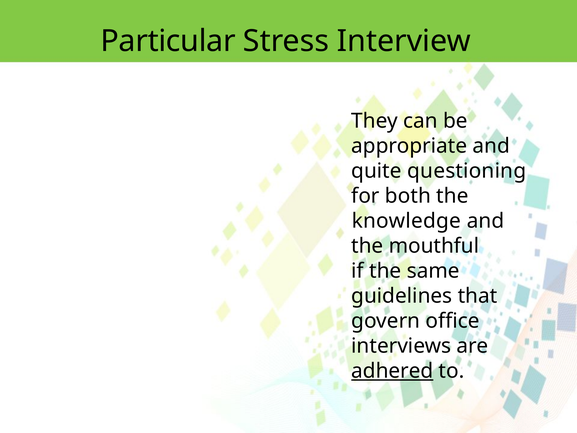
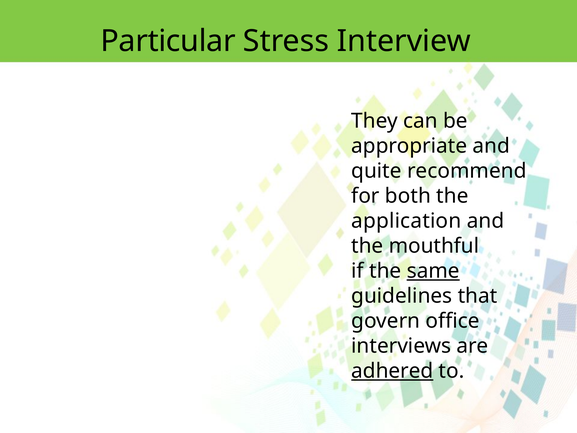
questioning: questioning -> recommend (467, 171)
knowledge: knowledge -> application (406, 221)
same underline: none -> present (433, 271)
